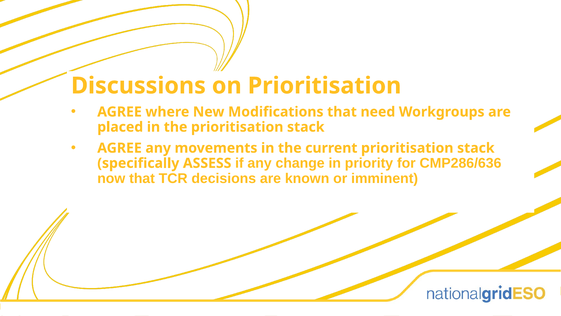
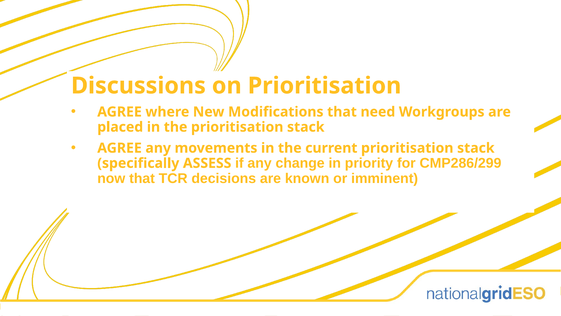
CMP286/636: CMP286/636 -> CMP286/299 (460, 163)
